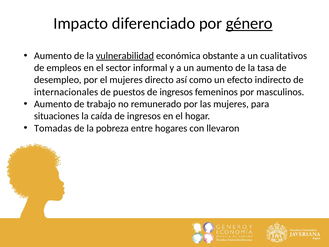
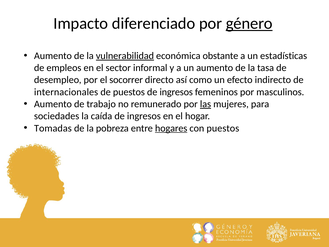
cualitativos: cualitativos -> estadísticas (284, 56)
el mujeres: mujeres -> socorrer (126, 80)
las underline: none -> present (205, 104)
situaciones: situaciones -> sociedades (57, 116)
hogares underline: none -> present (171, 128)
con llevaron: llevaron -> puestos (223, 128)
